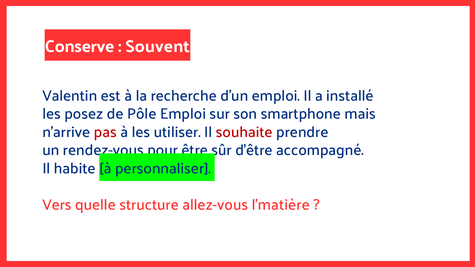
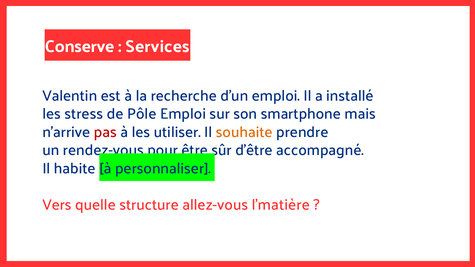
Souvent: Souvent -> Services (158, 46)
posez: posez -> stress (84, 114)
souhaite colour: red -> orange (244, 132)
